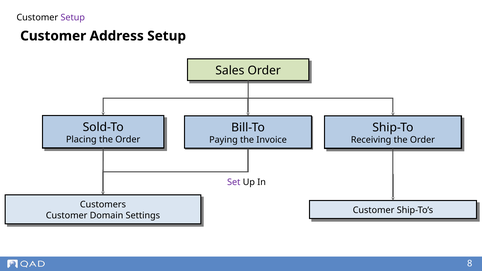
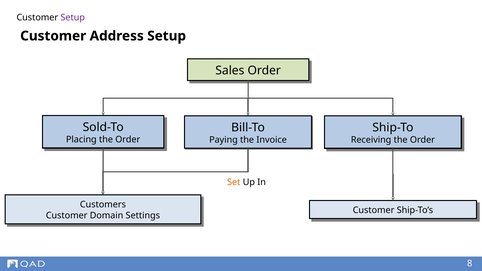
Set colour: purple -> orange (234, 182)
